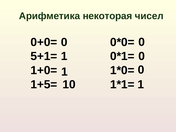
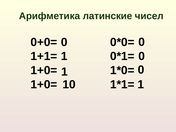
некоторая: некоторая -> латинские (107, 16)
5+1=: 5+1= -> 1+1= (44, 56)
1+5=: 1+5= -> 1+0= (44, 84)
